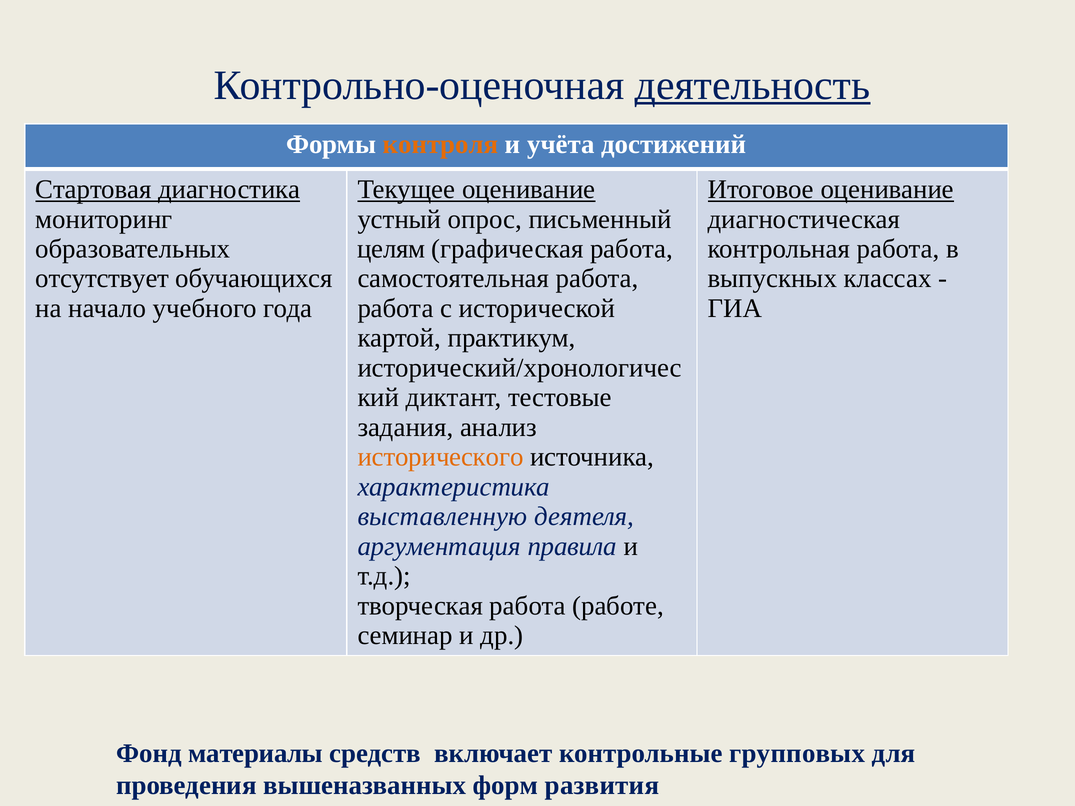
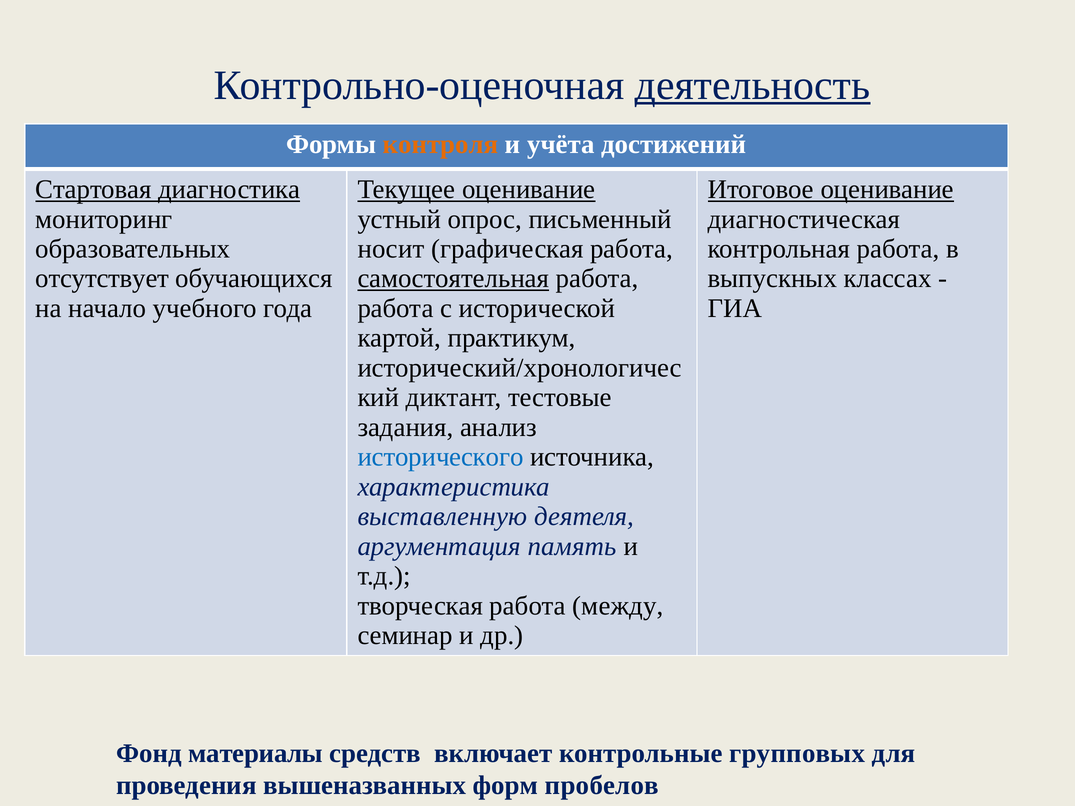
целям: целям -> носит (391, 249)
самостоятельная underline: none -> present (453, 279)
исторического colour: orange -> blue (441, 457)
правила: правила -> память (572, 546)
работе: работе -> между (618, 606)
развития: развития -> пробелов (602, 786)
